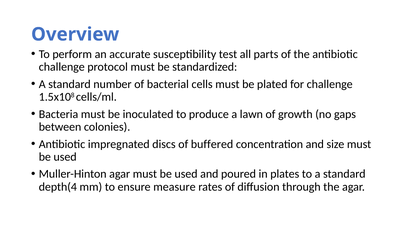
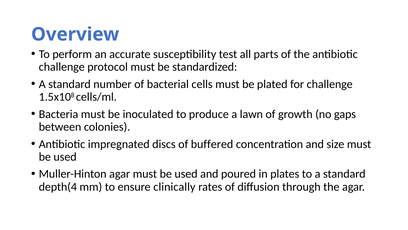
measure: measure -> clinically (174, 187)
